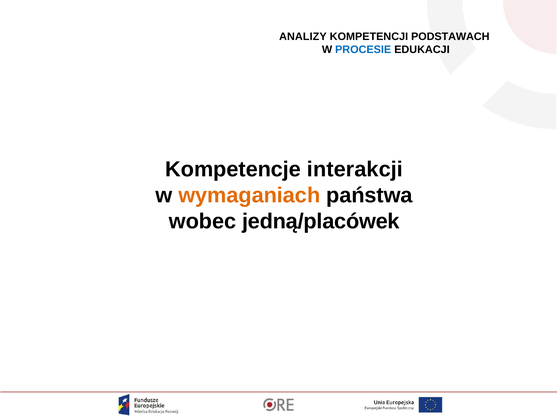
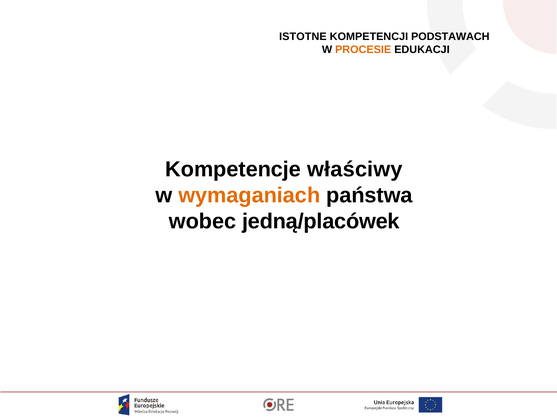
ANALIZY: ANALIZY -> ISTOTNE (303, 37)
PROCESIE colour: blue -> orange (363, 50)
interakcji: interakcji -> właściwy (355, 169)
